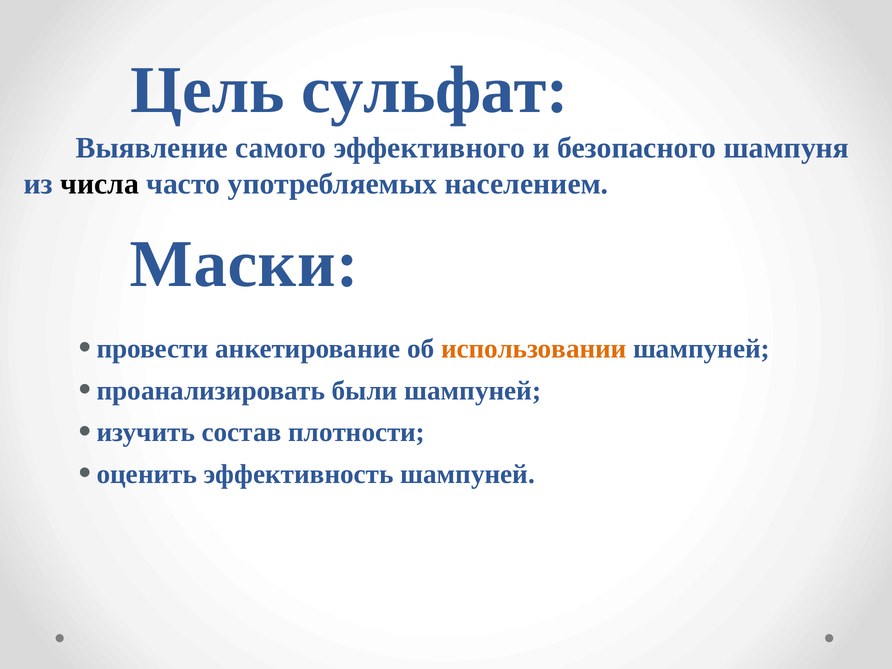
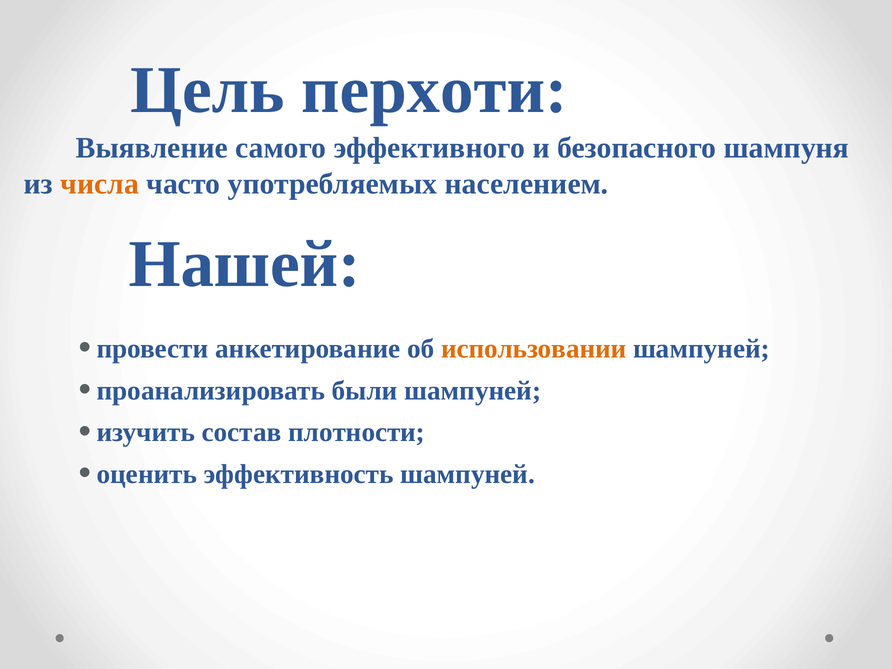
сульфат: сульфат -> перхоти (434, 90)
числа colour: black -> orange (100, 184)
Маски: Маски -> Нашей (245, 264)
